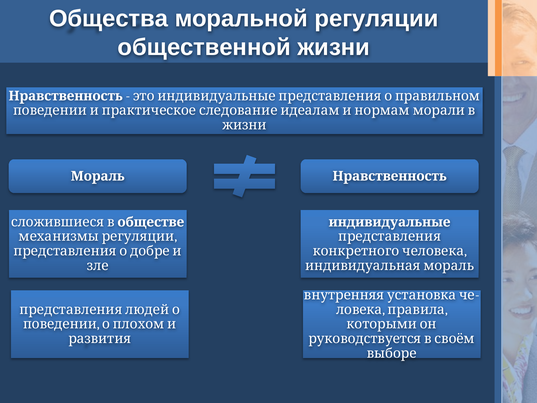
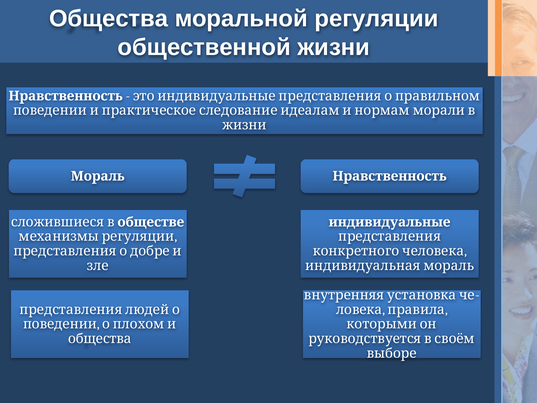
развития: развития -> общества (100, 339)
